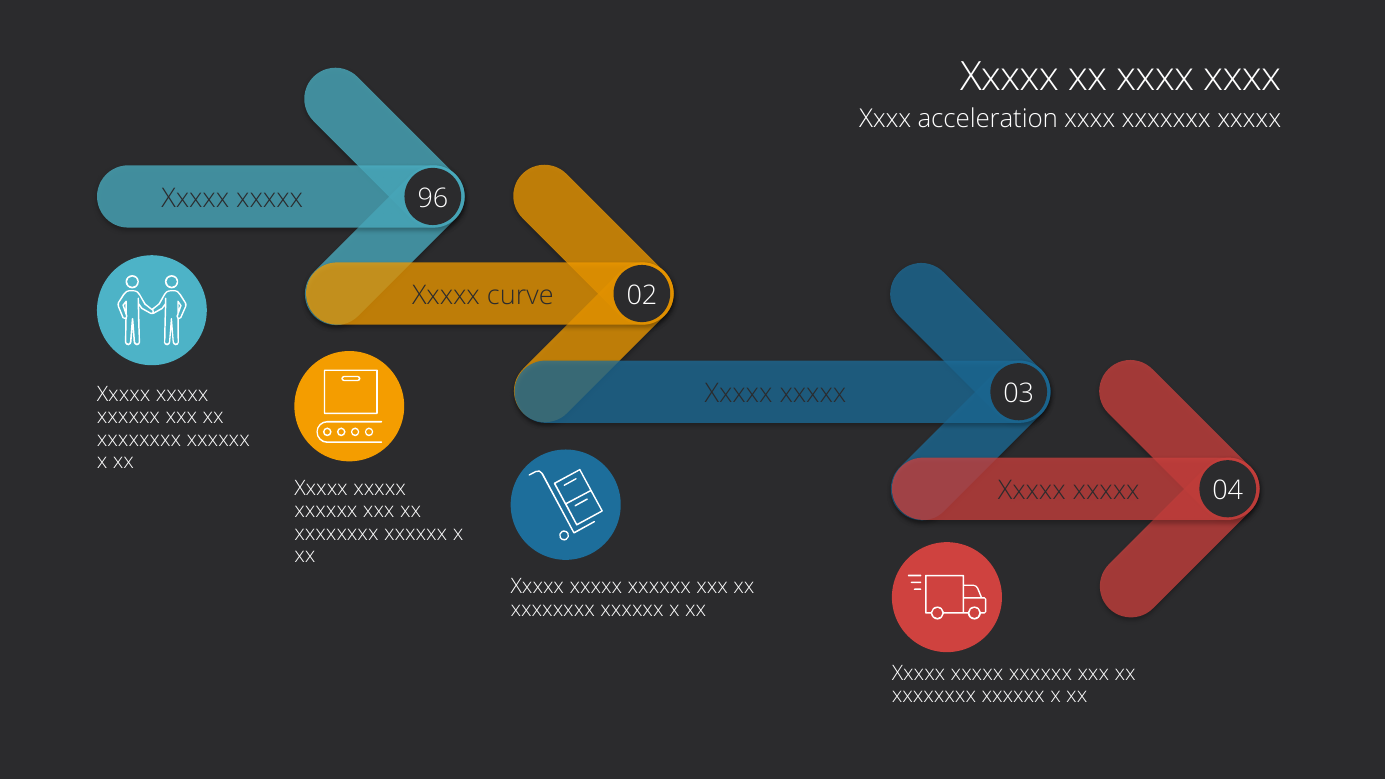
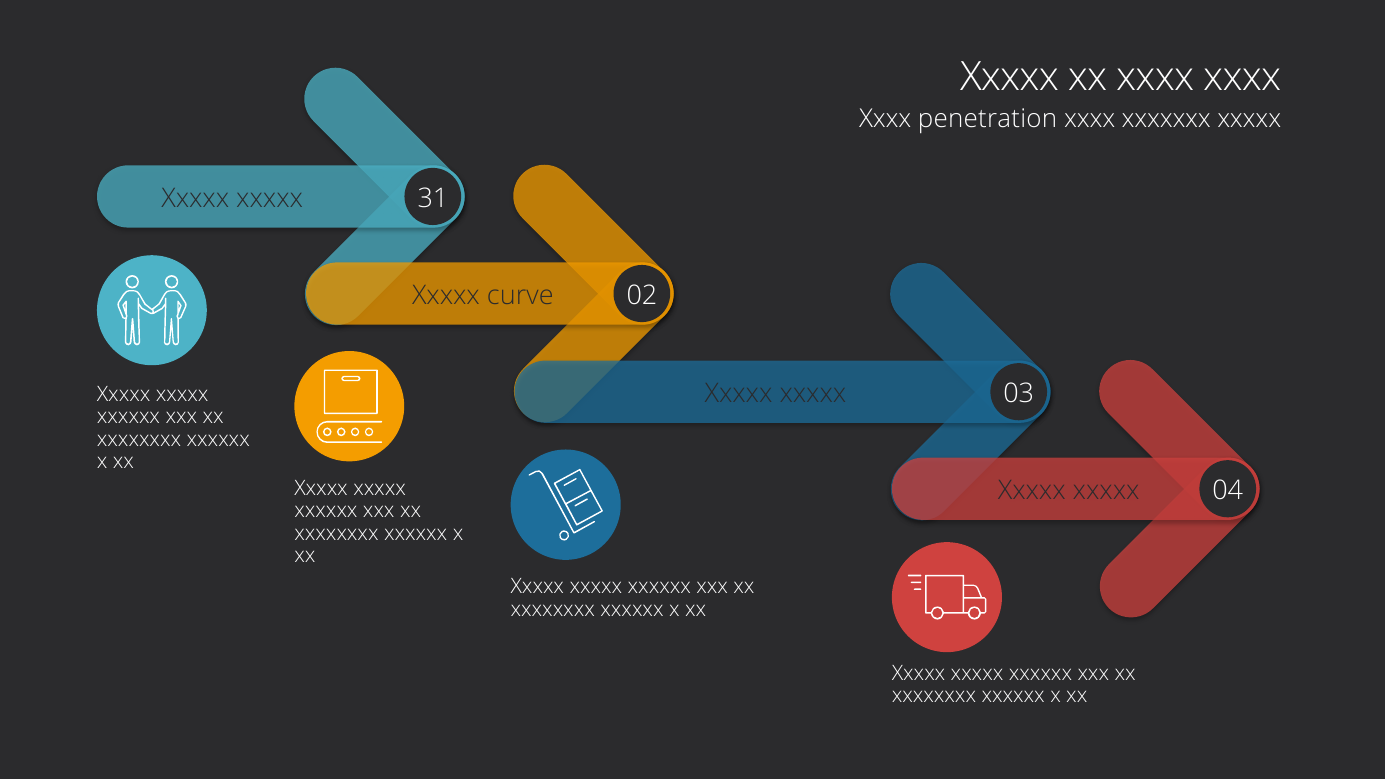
acceleration: acceleration -> penetration (988, 119)
96: 96 -> 31 (433, 198)
